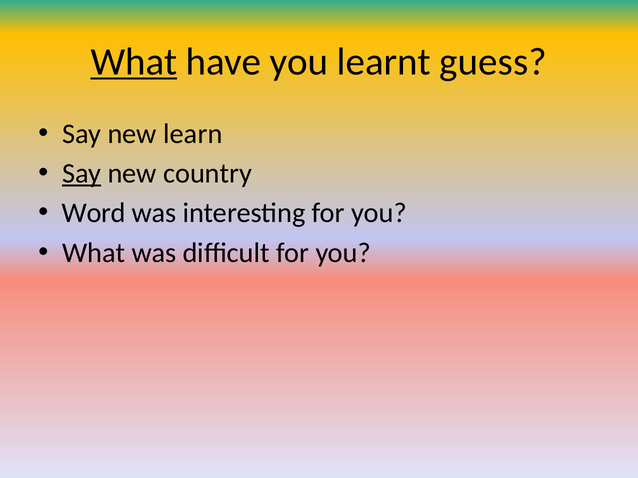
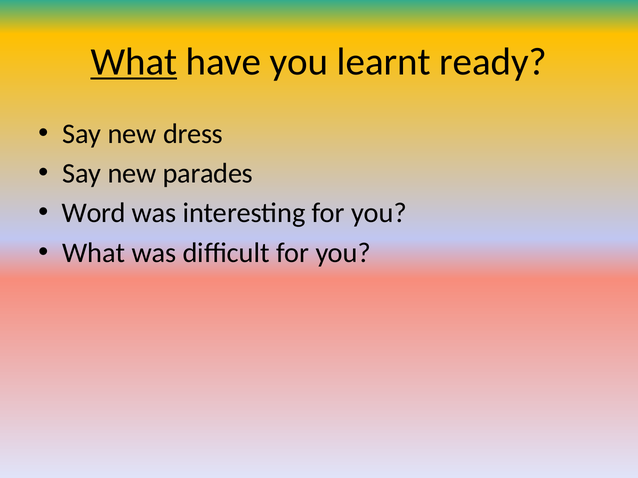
guess: guess -> ready (493, 62)
learn: learn -> dress (193, 134)
Say underline: present -> none (82, 174)
country: country -> parades (208, 174)
